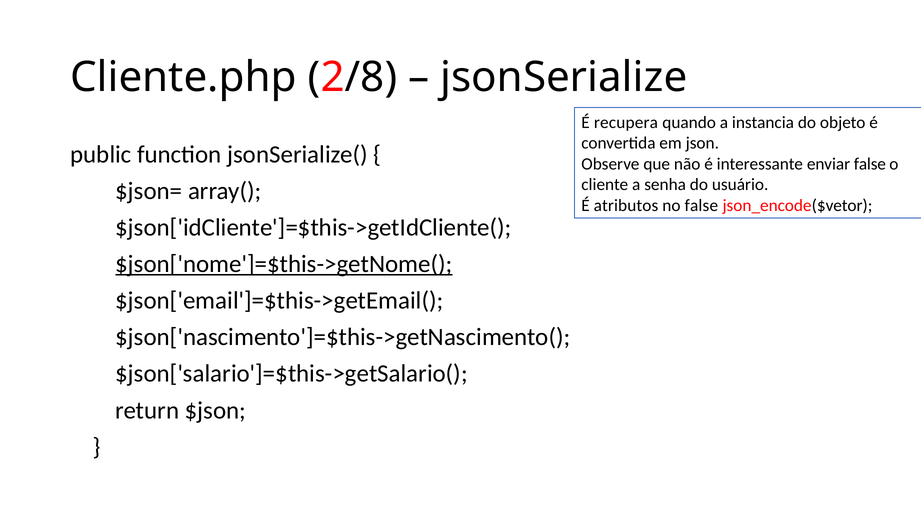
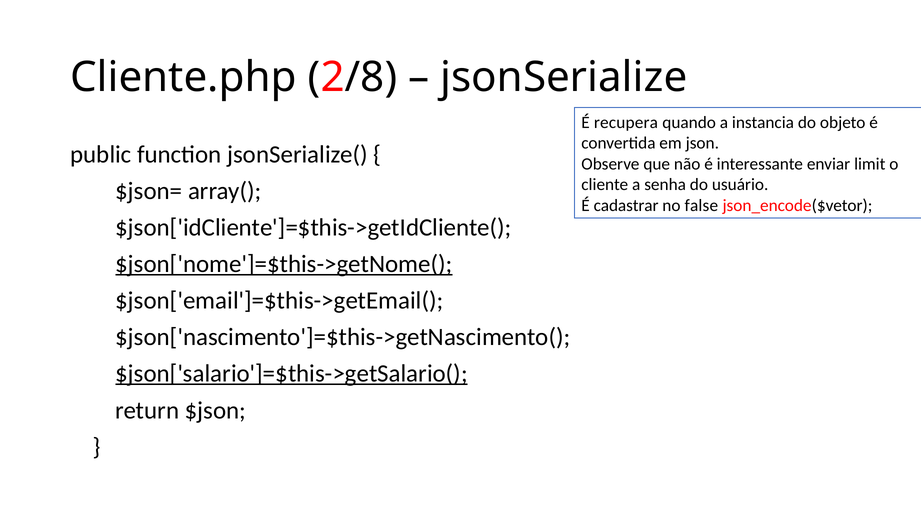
enviar false: false -> limit (870, 164)
atributos: atributos -> cadastrar (626, 205)
$json['salario']=$this->getSalario( underline: none -> present (292, 374)
